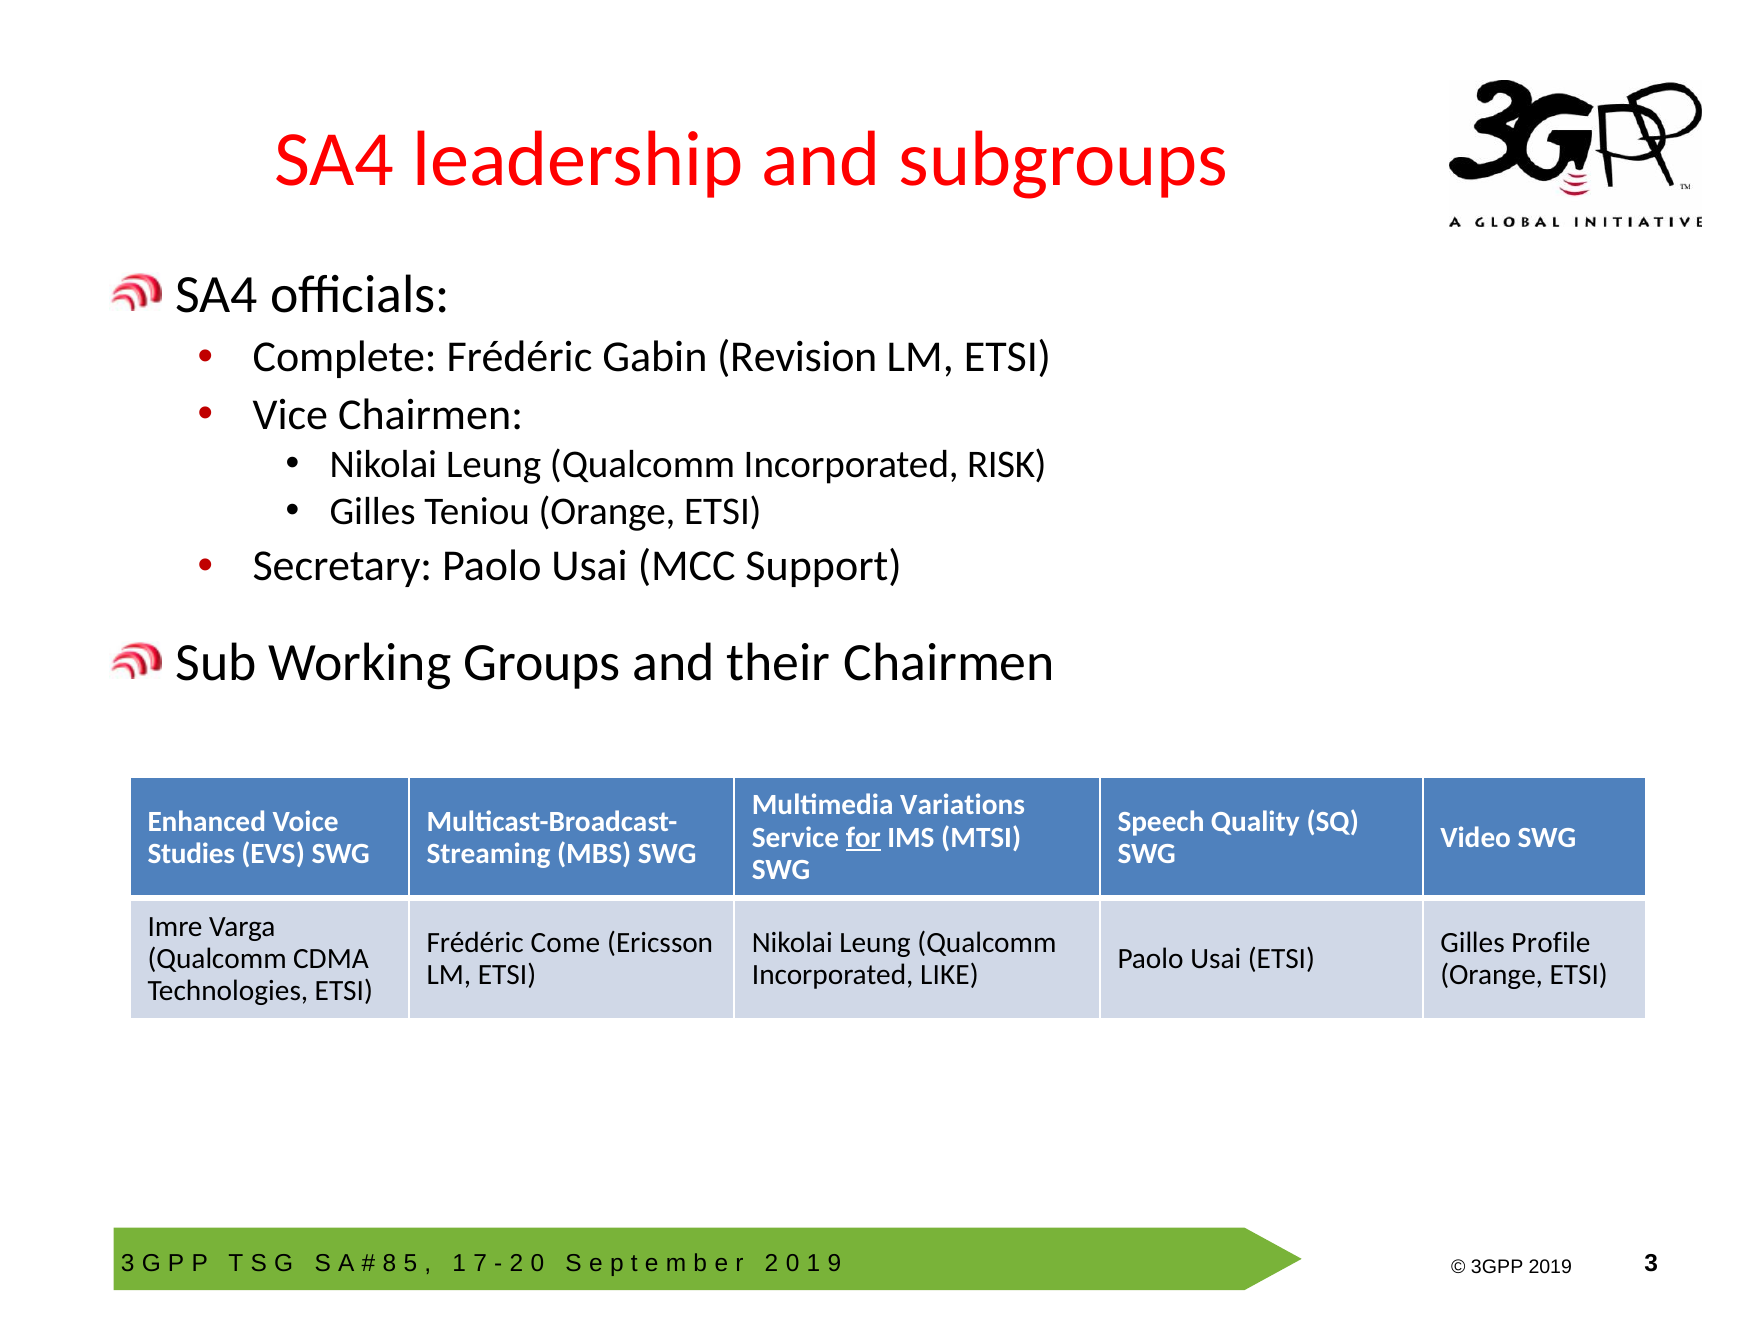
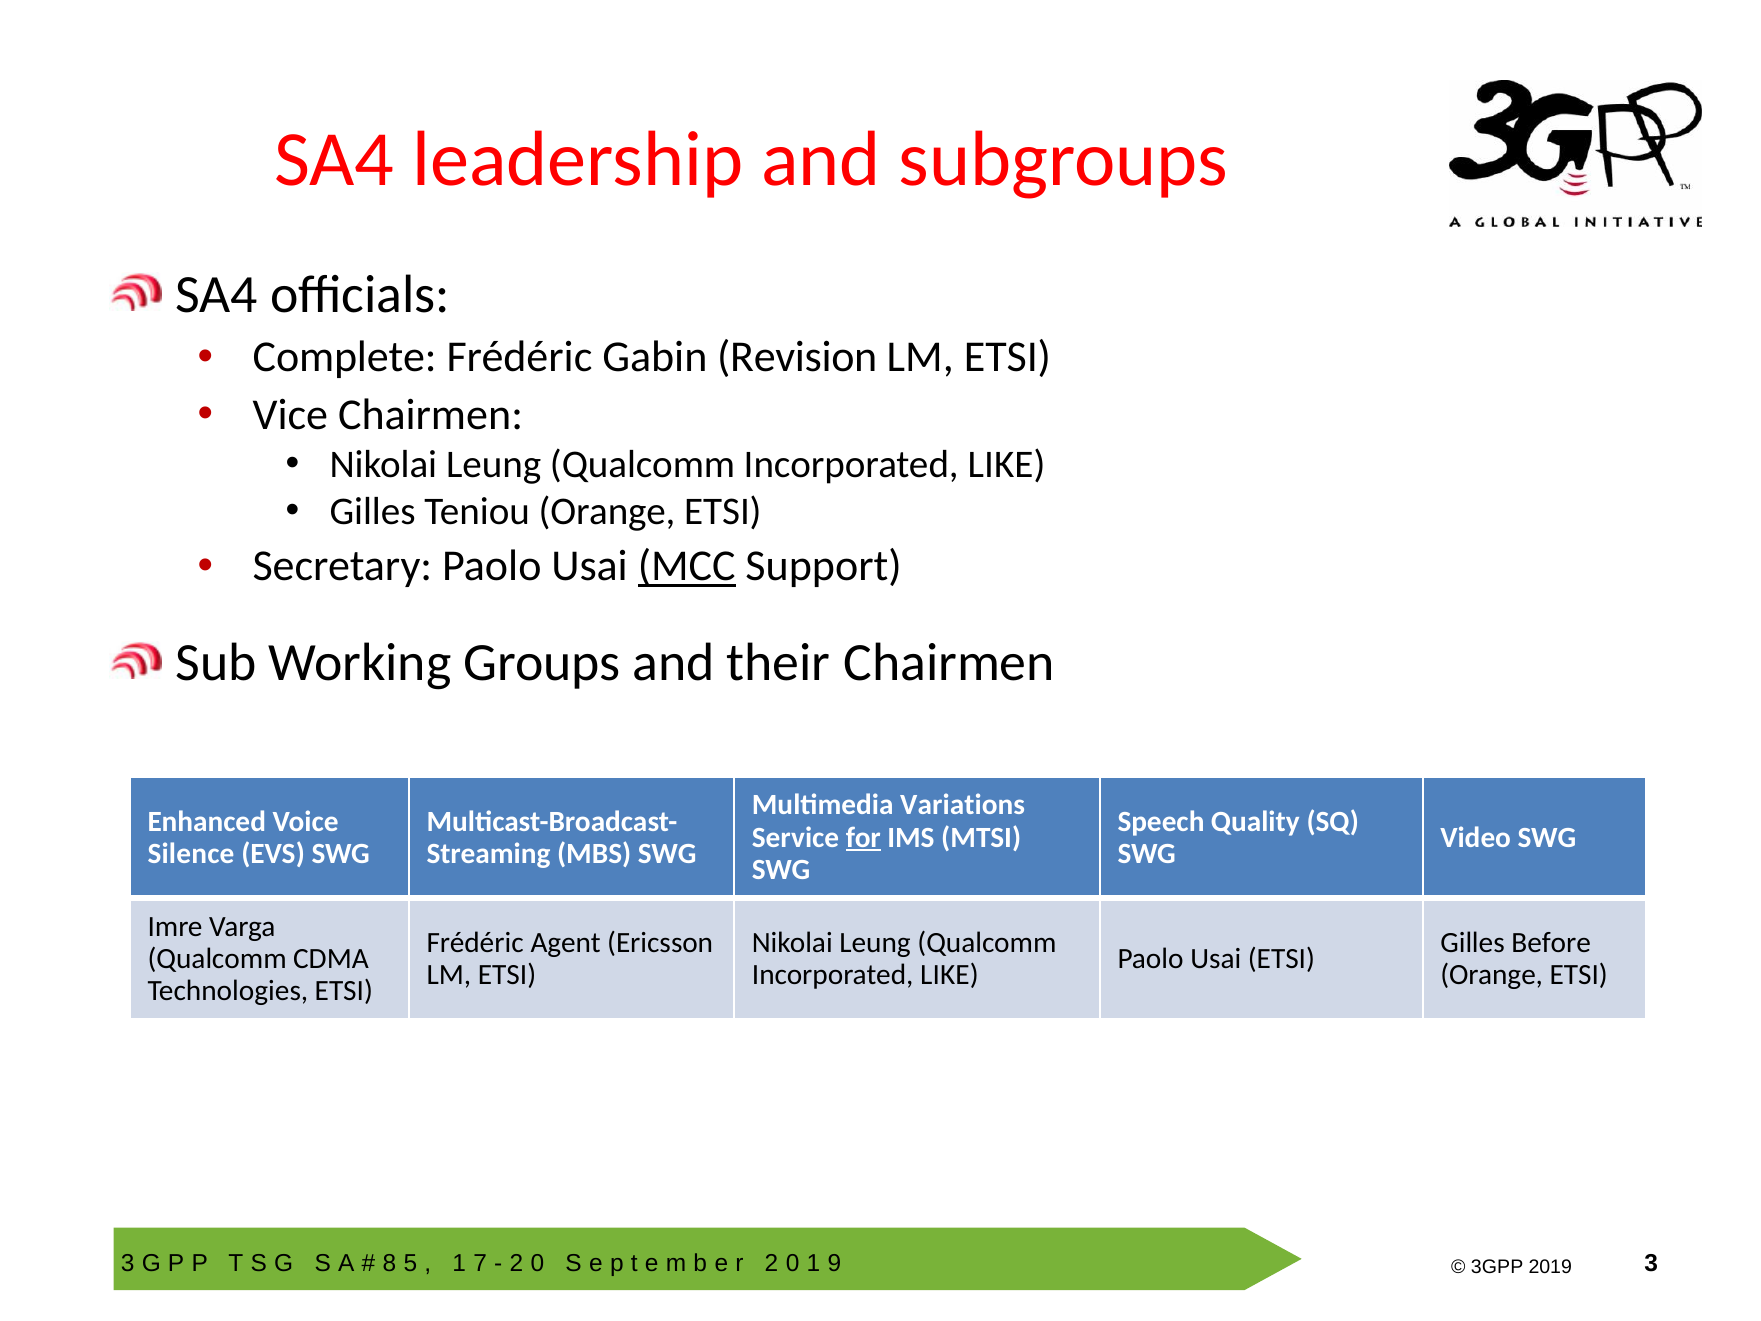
RISK: RISK -> LIKE (1007, 464)
MCC underline: none -> present (687, 566)
Studies: Studies -> Silence (191, 853)
Come: Come -> Agent (566, 943)
Profile: Profile -> Before (1551, 943)
